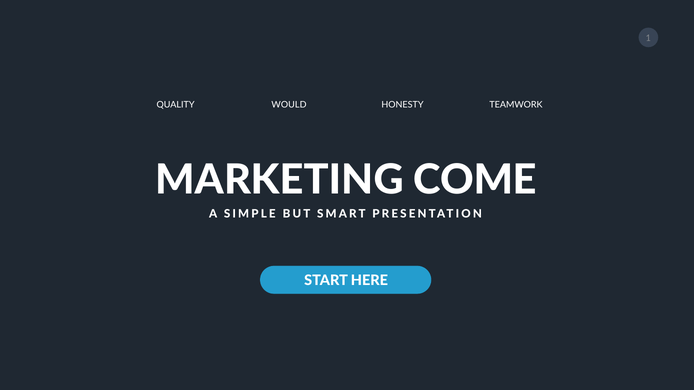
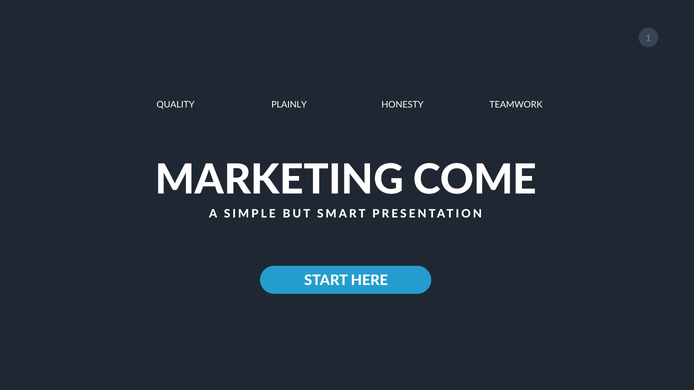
WOULD: WOULD -> PLAINLY (289, 105)
